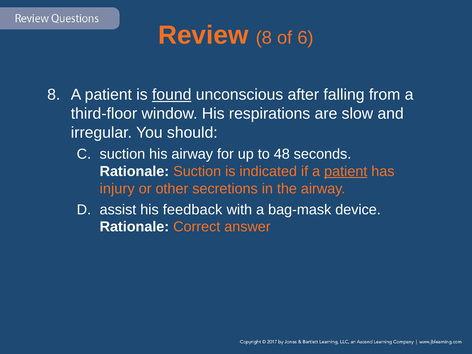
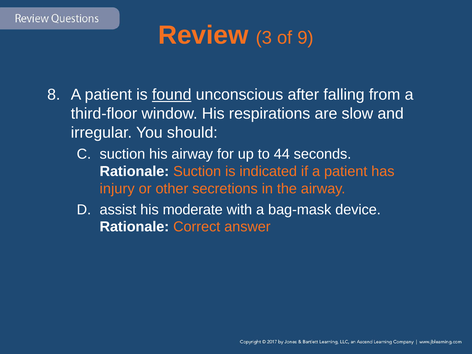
Review 8: 8 -> 3 (264, 38)
6: 6 -> 9 (306, 38)
48: 48 -> 44 (282, 154)
patient underline: present -> none (346, 171)
feedback: feedback -> moderate (193, 210)
